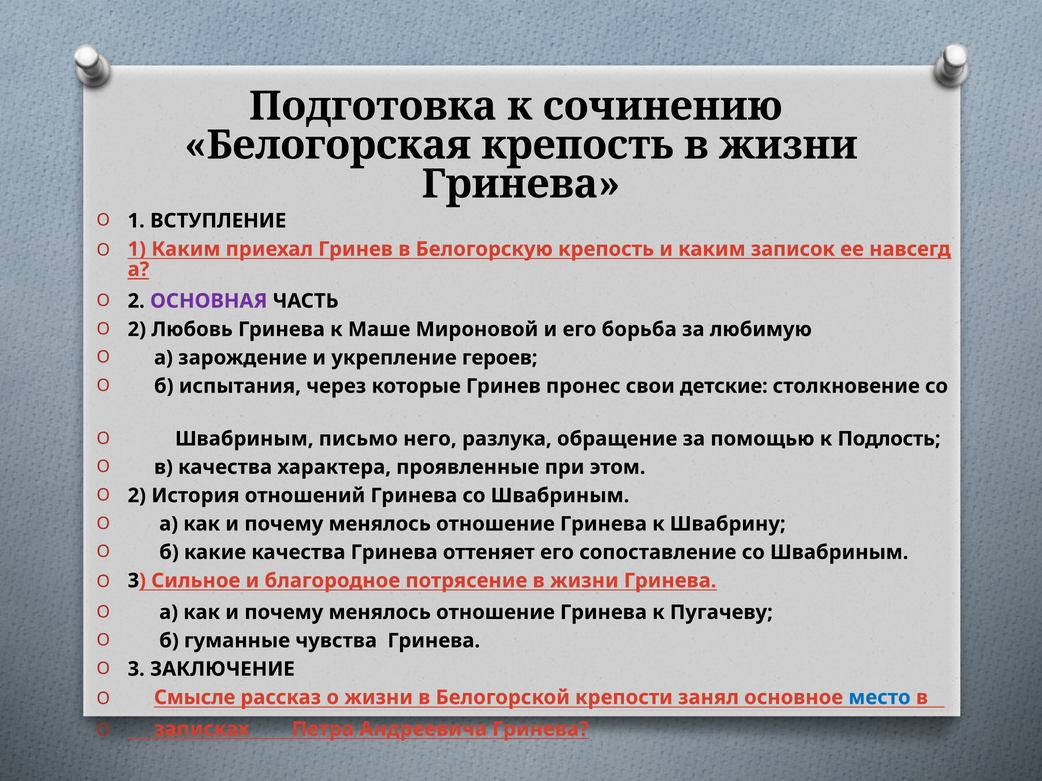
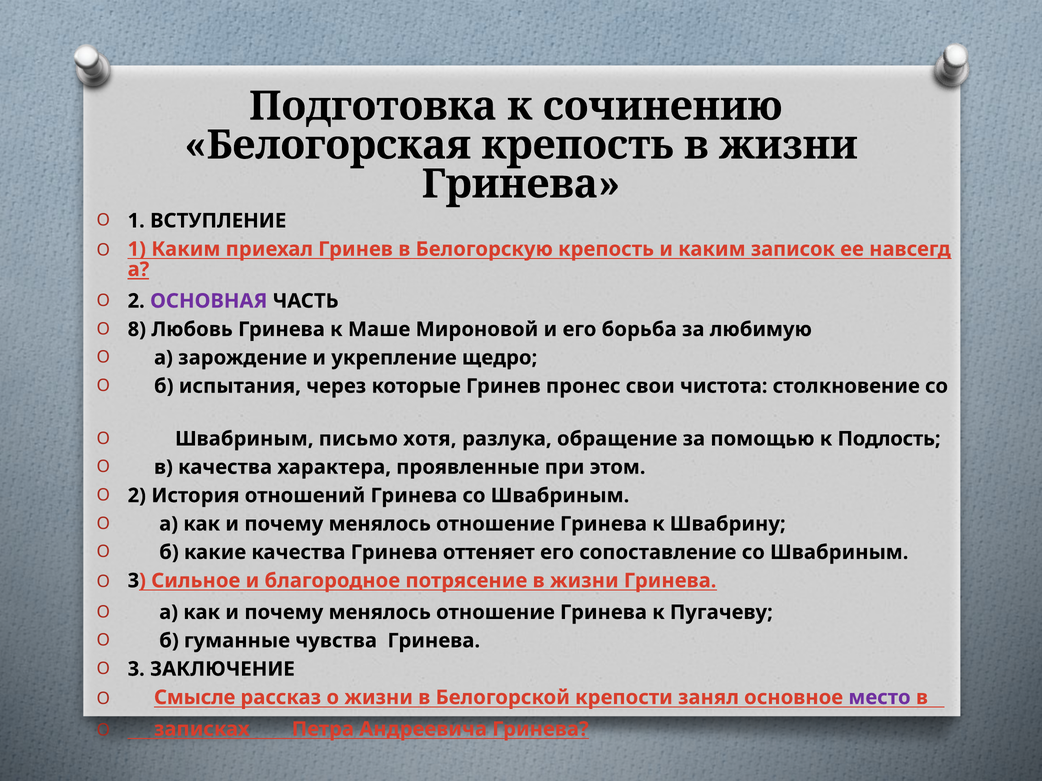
2: 2 -> 8 (137, 330)
героев: героев -> щедро (500, 358)
детские: детские -> чистота (724, 386)
него: него -> хотя (430, 439)
место colour: blue -> purple (880, 698)
